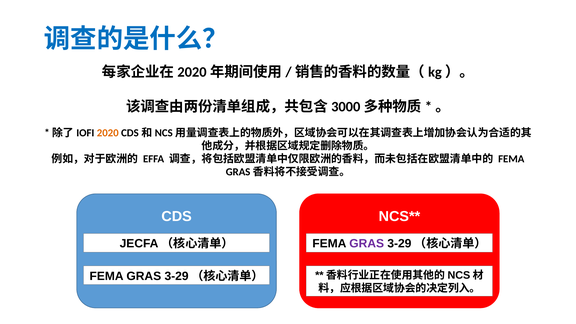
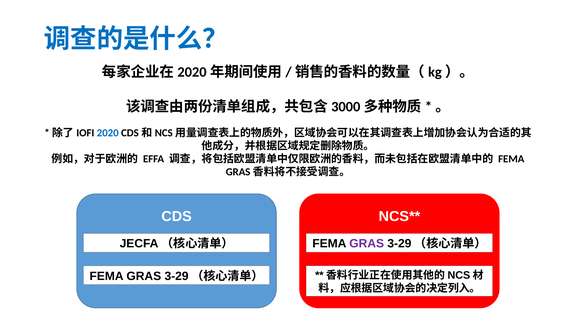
2020 colour: orange -> blue (108, 133)
